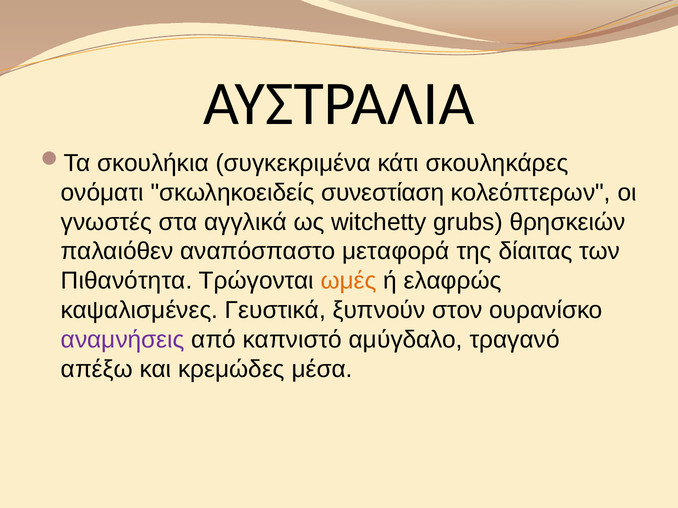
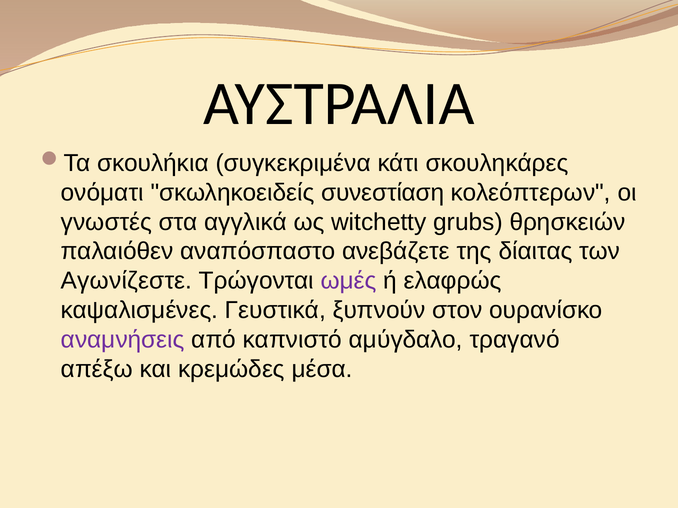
μεταφορά: μεταφορά -> ανεβάζετε (396, 252)
Πιθανότητα: Πιθανότητα -> Αγωνίζεστε (127, 281)
ωμές colour: orange -> purple (349, 281)
